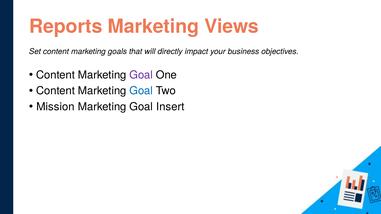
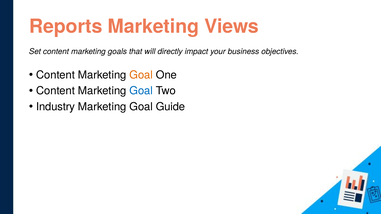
Goal colour: purple -> orange (141, 75)
Mission: Mission -> Industry (56, 107)
Insert: Insert -> Guide (170, 107)
